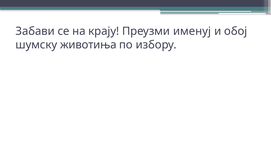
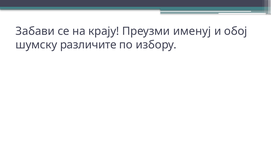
животиња: животиња -> различите (88, 45)
